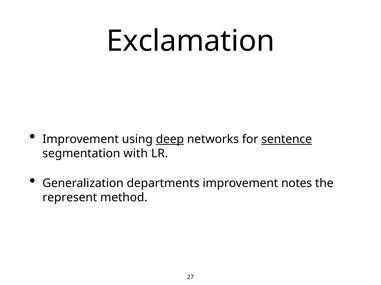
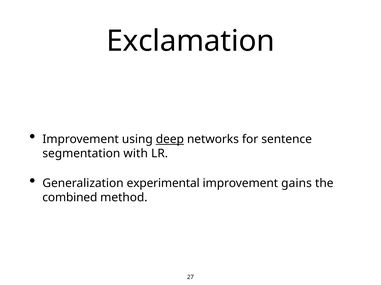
sentence underline: present -> none (287, 140)
departments: departments -> experimental (163, 184)
notes: notes -> gains (297, 184)
represent: represent -> combined (70, 198)
